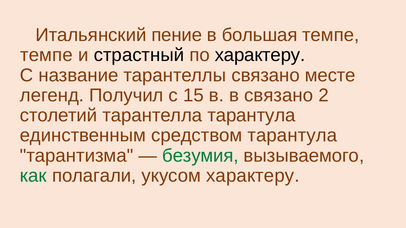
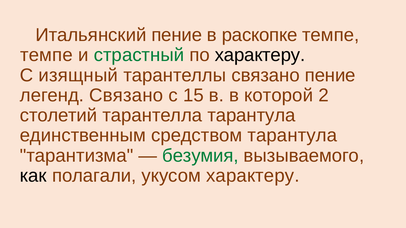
большая: большая -> раскопке (260, 35)
страстный colour: black -> green (139, 55)
название: название -> изящный (78, 75)
связано месте: месте -> пение (330, 75)
легенд Получил: Получил -> Связано (126, 95)
в связано: связано -> которой (279, 95)
как colour: green -> black (33, 176)
